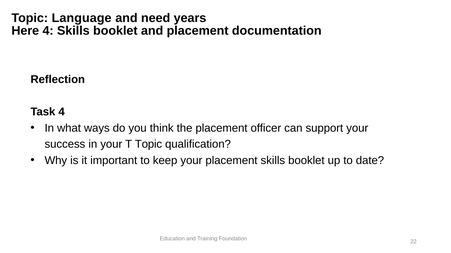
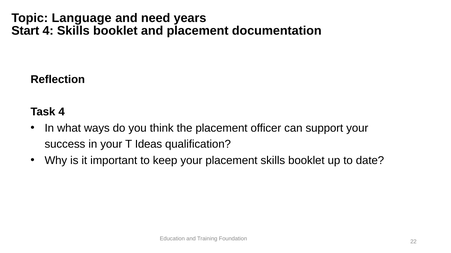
Here: Here -> Start (25, 31)
T Topic: Topic -> Ideas (149, 145)
